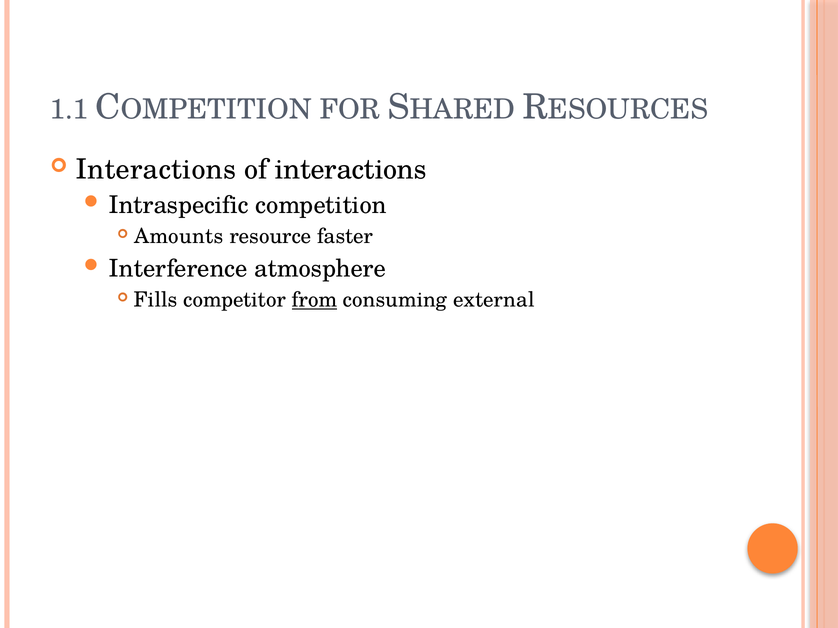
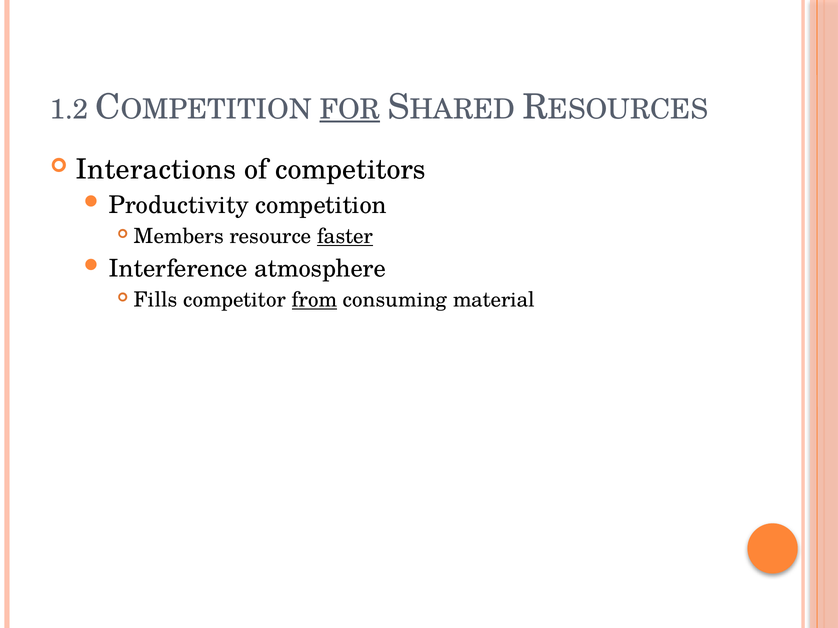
1.1: 1.1 -> 1.2 (69, 110)
FOR underline: none -> present (350, 110)
of interactions: interactions -> competitors (351, 169)
Intraspecific: Intraspecific -> Productivity (179, 206)
Amounts: Amounts -> Members (179, 237)
faster underline: none -> present (345, 237)
external: external -> material (494, 300)
